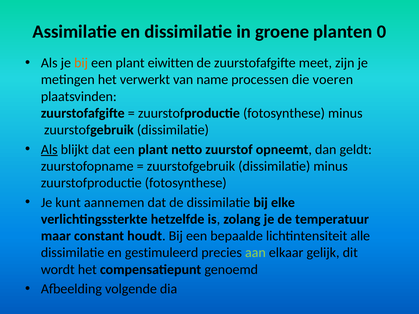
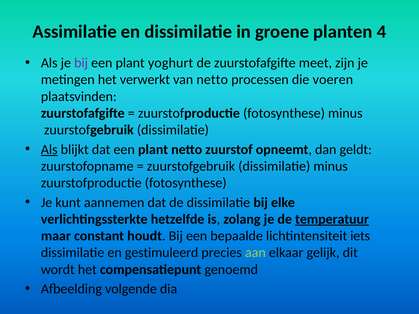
0: 0 -> 4 (381, 32)
bij colour: orange -> purple (81, 63)
eiwitten: eiwitten -> yoghurt (171, 63)
van name: name -> netto (212, 80)
temperatuur underline: none -> present (332, 219)
alle: alle -> iets (360, 236)
